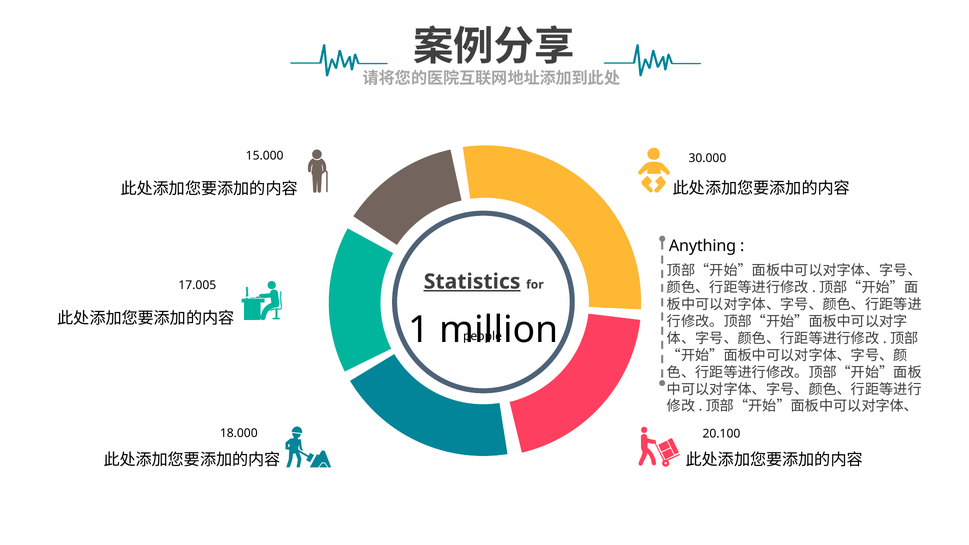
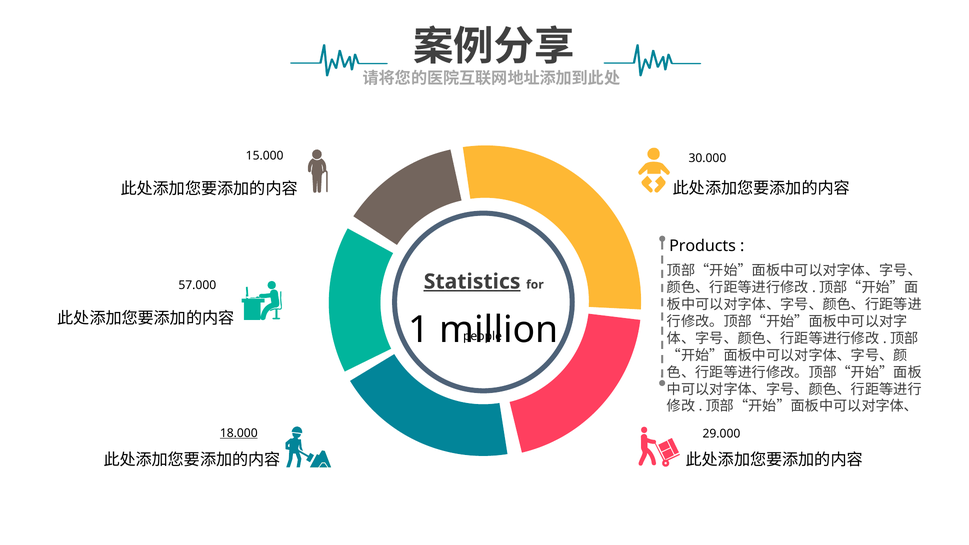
Anything: Anything -> Products (703, 246)
17.005: 17.005 -> 57.000 (197, 285)
18.000 underline: none -> present (239, 433)
20.100: 20.100 -> 29.000 (721, 434)
